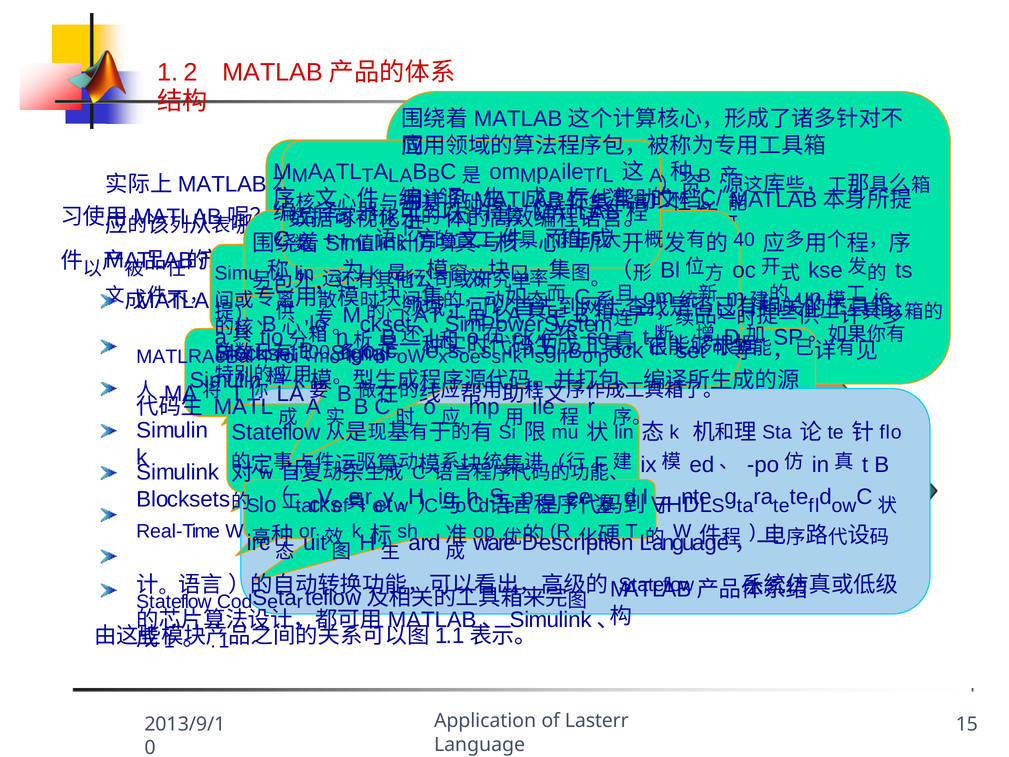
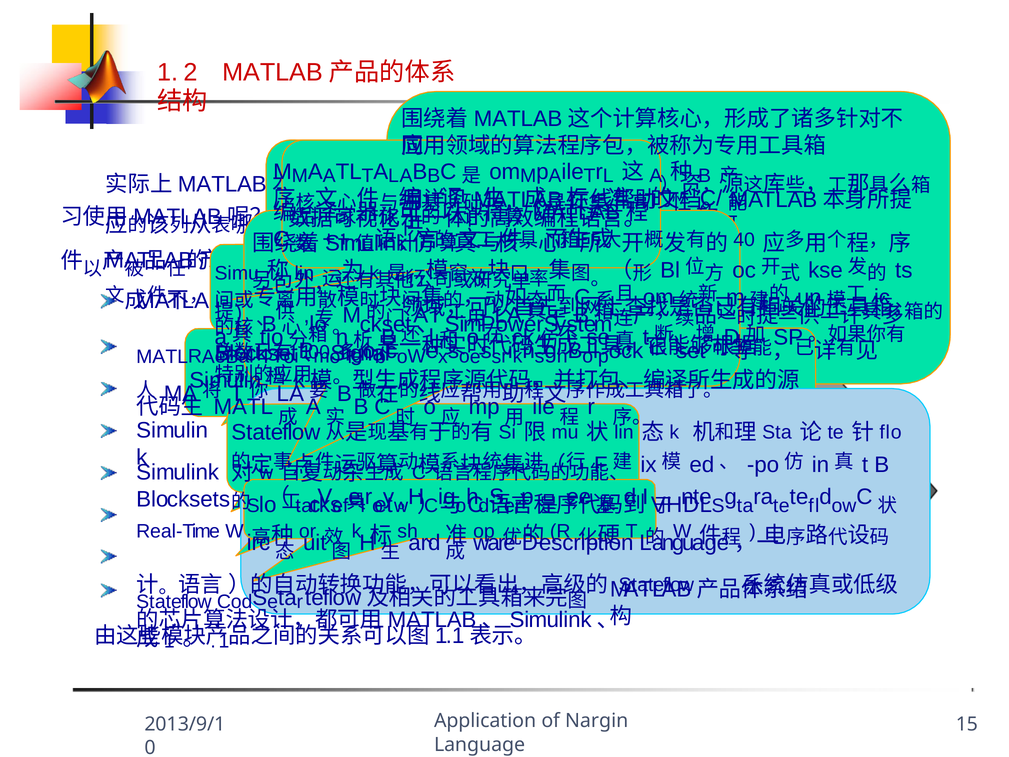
Lasterr: Lasterr -> Nargin (597, 721)
